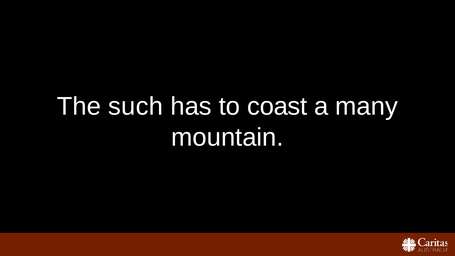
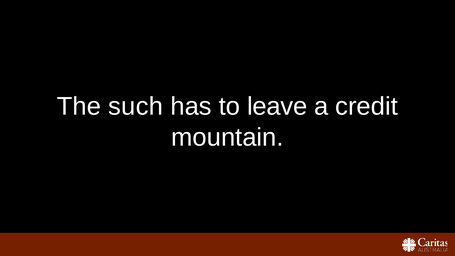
coast: coast -> leave (277, 106)
many: many -> credit (367, 106)
